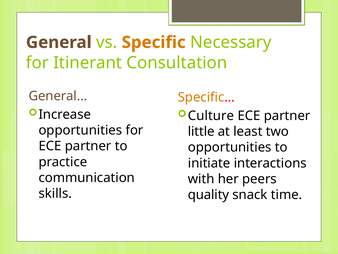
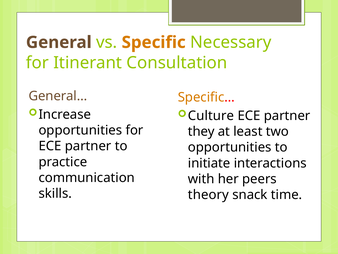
little: little -> they (201, 131)
quality: quality -> theory (208, 194)
